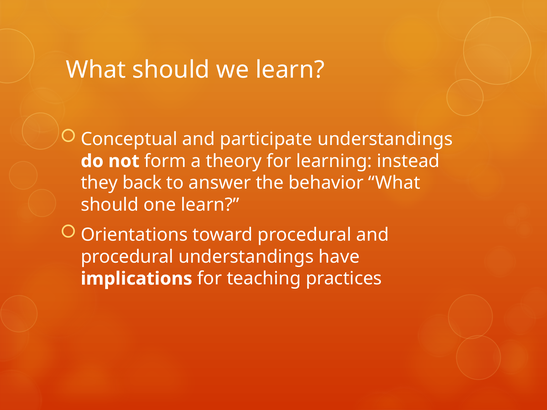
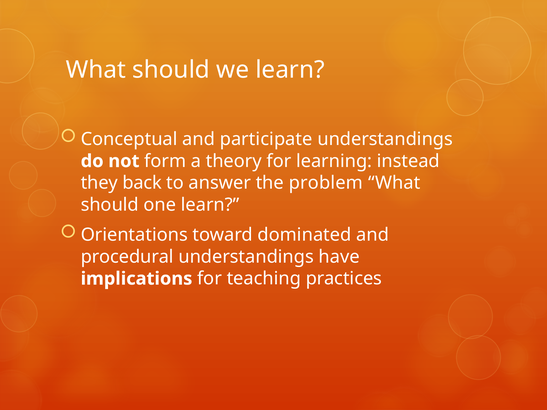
behavior: behavior -> problem (326, 183)
toward procedural: procedural -> dominated (304, 235)
